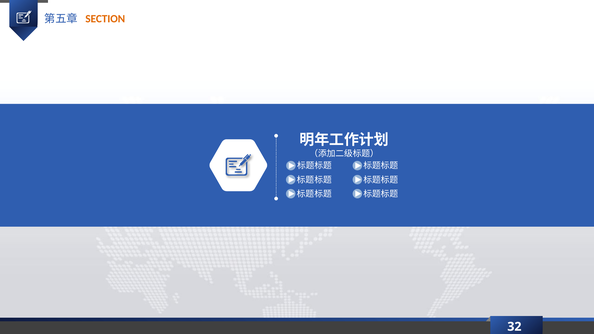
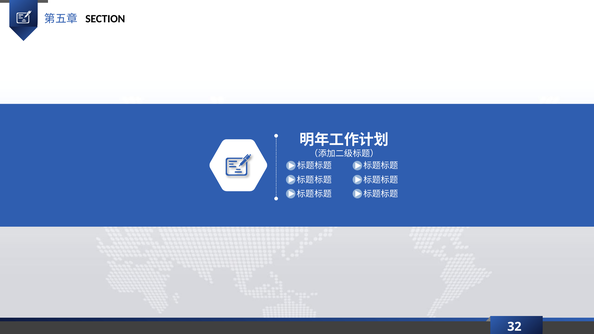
SECTION colour: orange -> black (105, 19)
